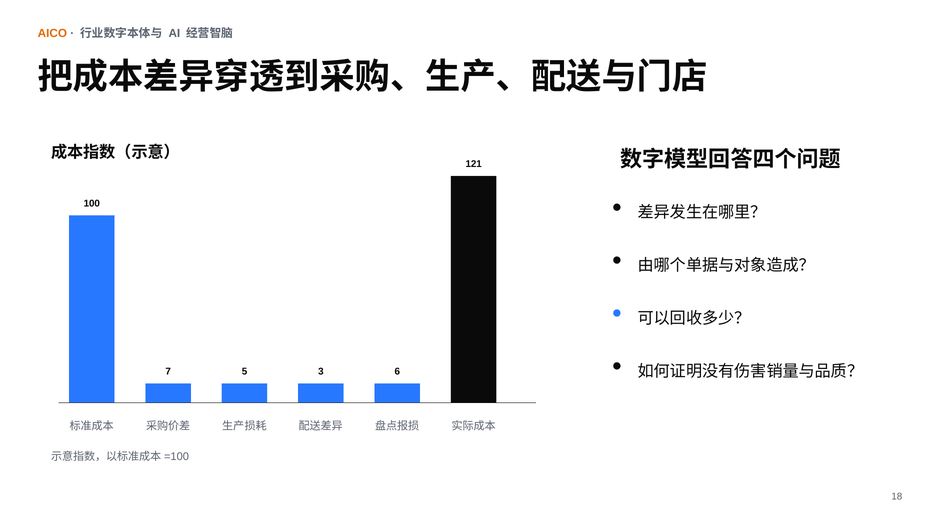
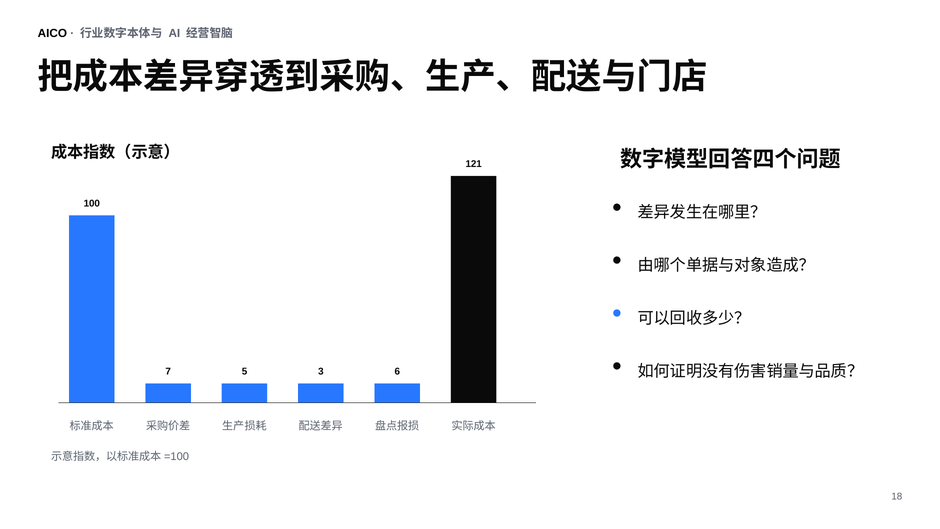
AICO colour: orange -> black (52, 33)
